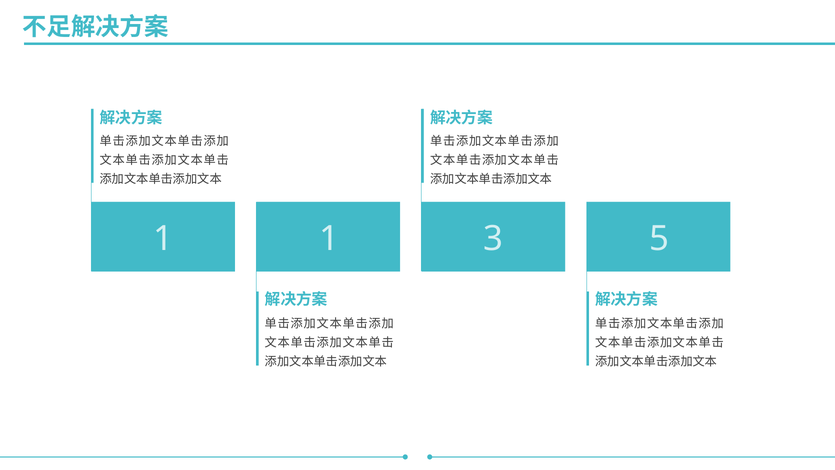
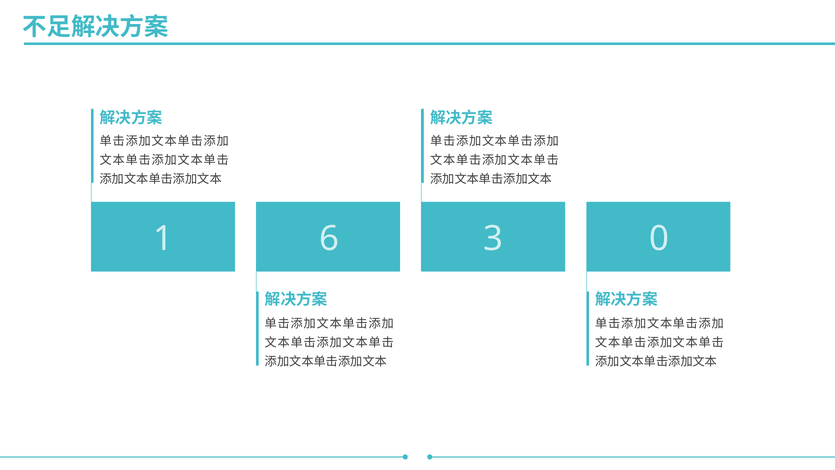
1 1: 1 -> 6 (329, 239)
5: 5 -> 0 (659, 239)
